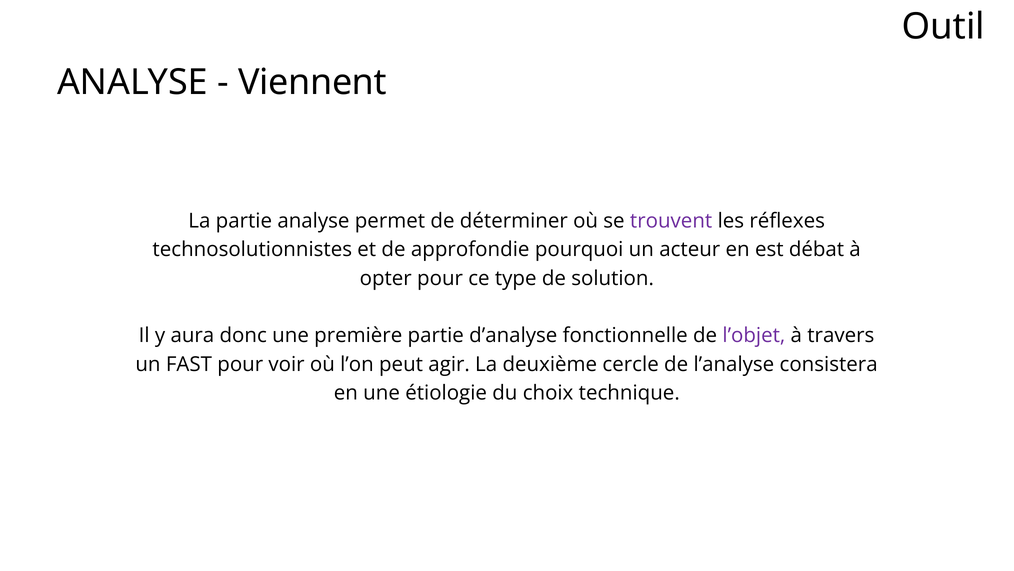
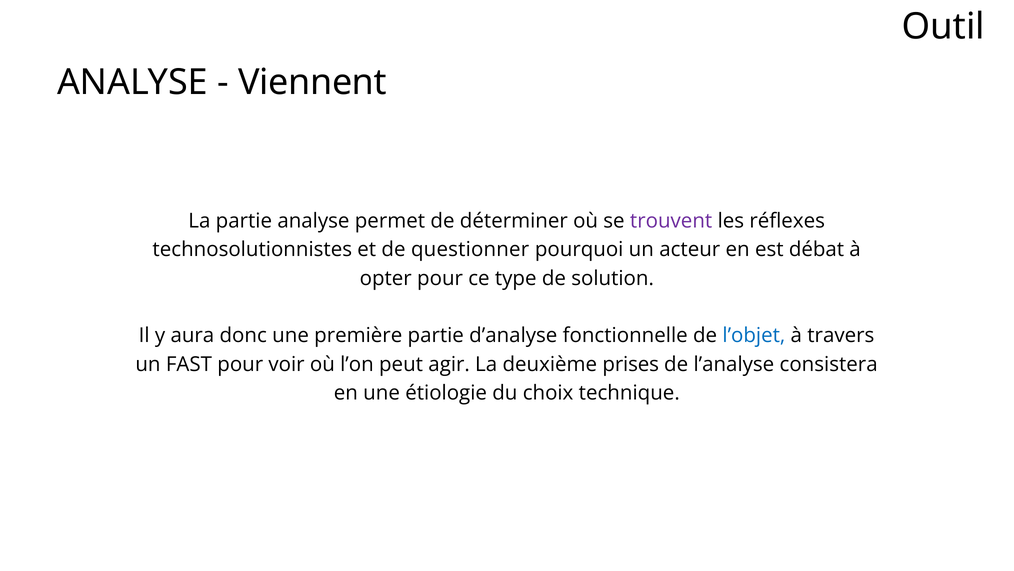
approfondie: approfondie -> questionner (470, 249)
l’objet colour: purple -> blue (754, 335)
cercle: cercle -> prises (631, 364)
